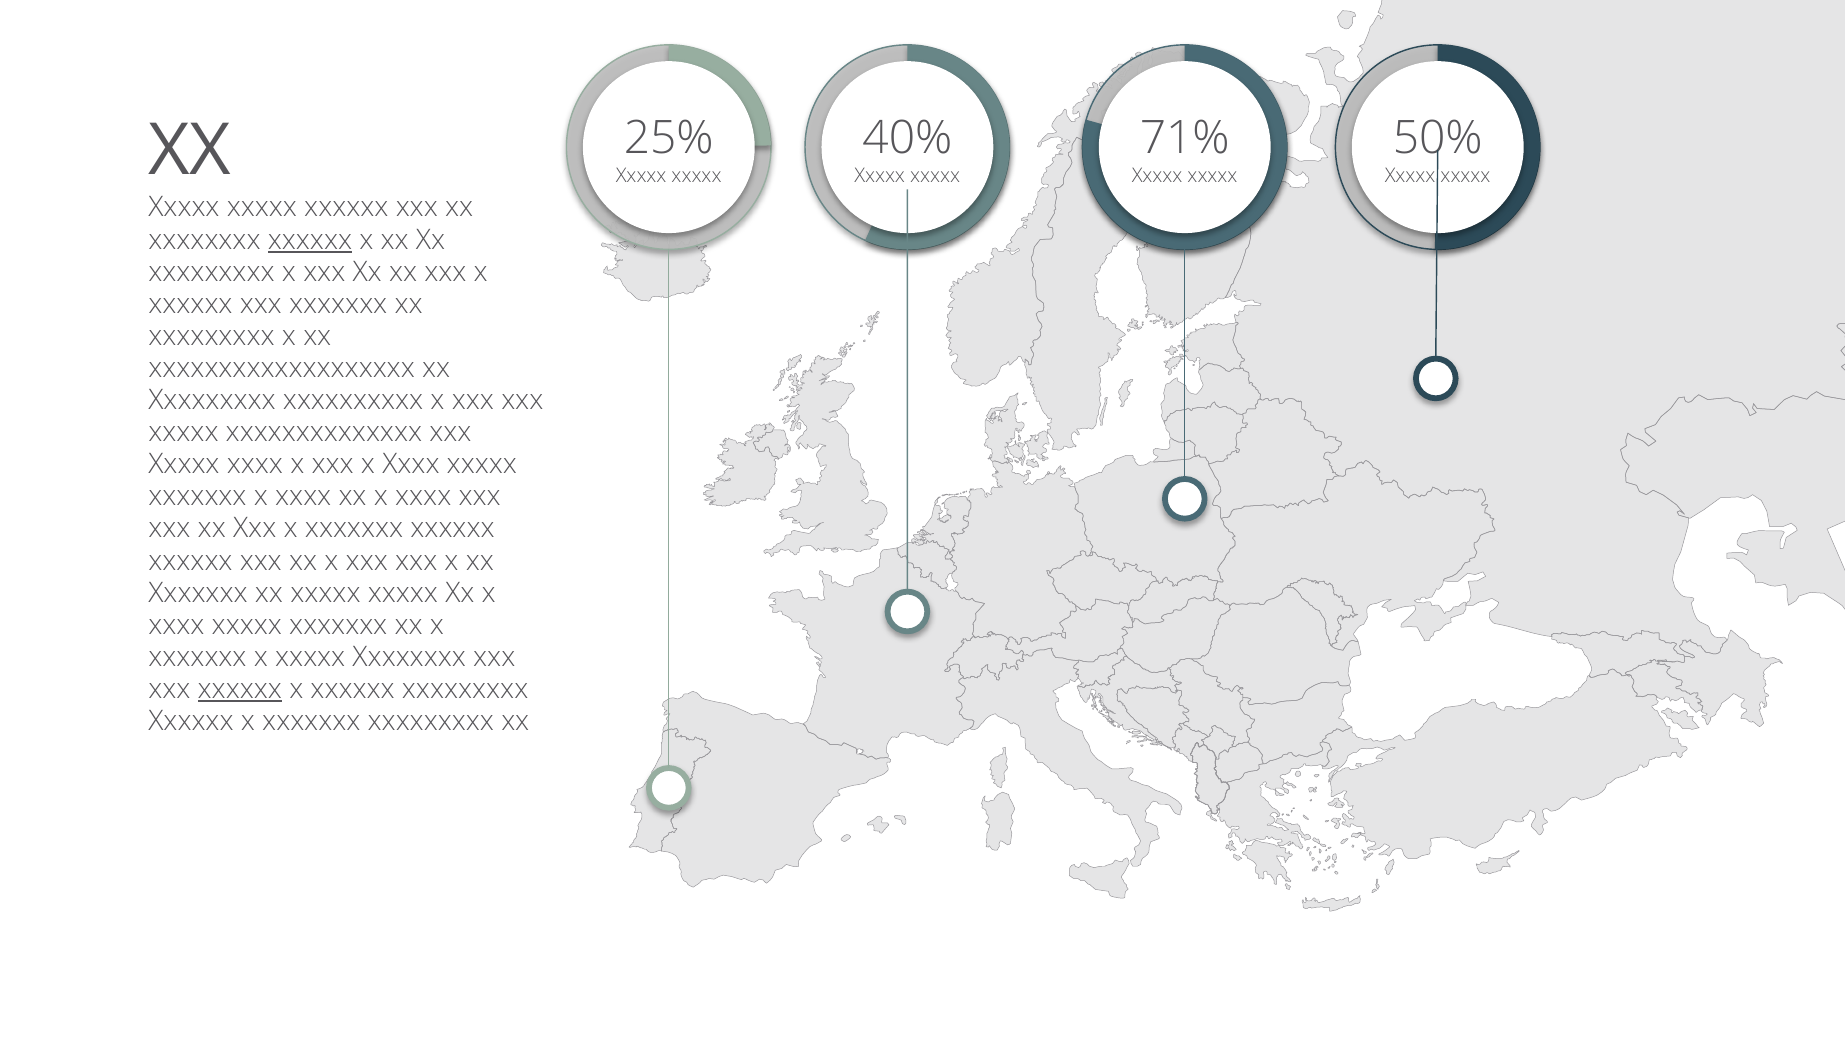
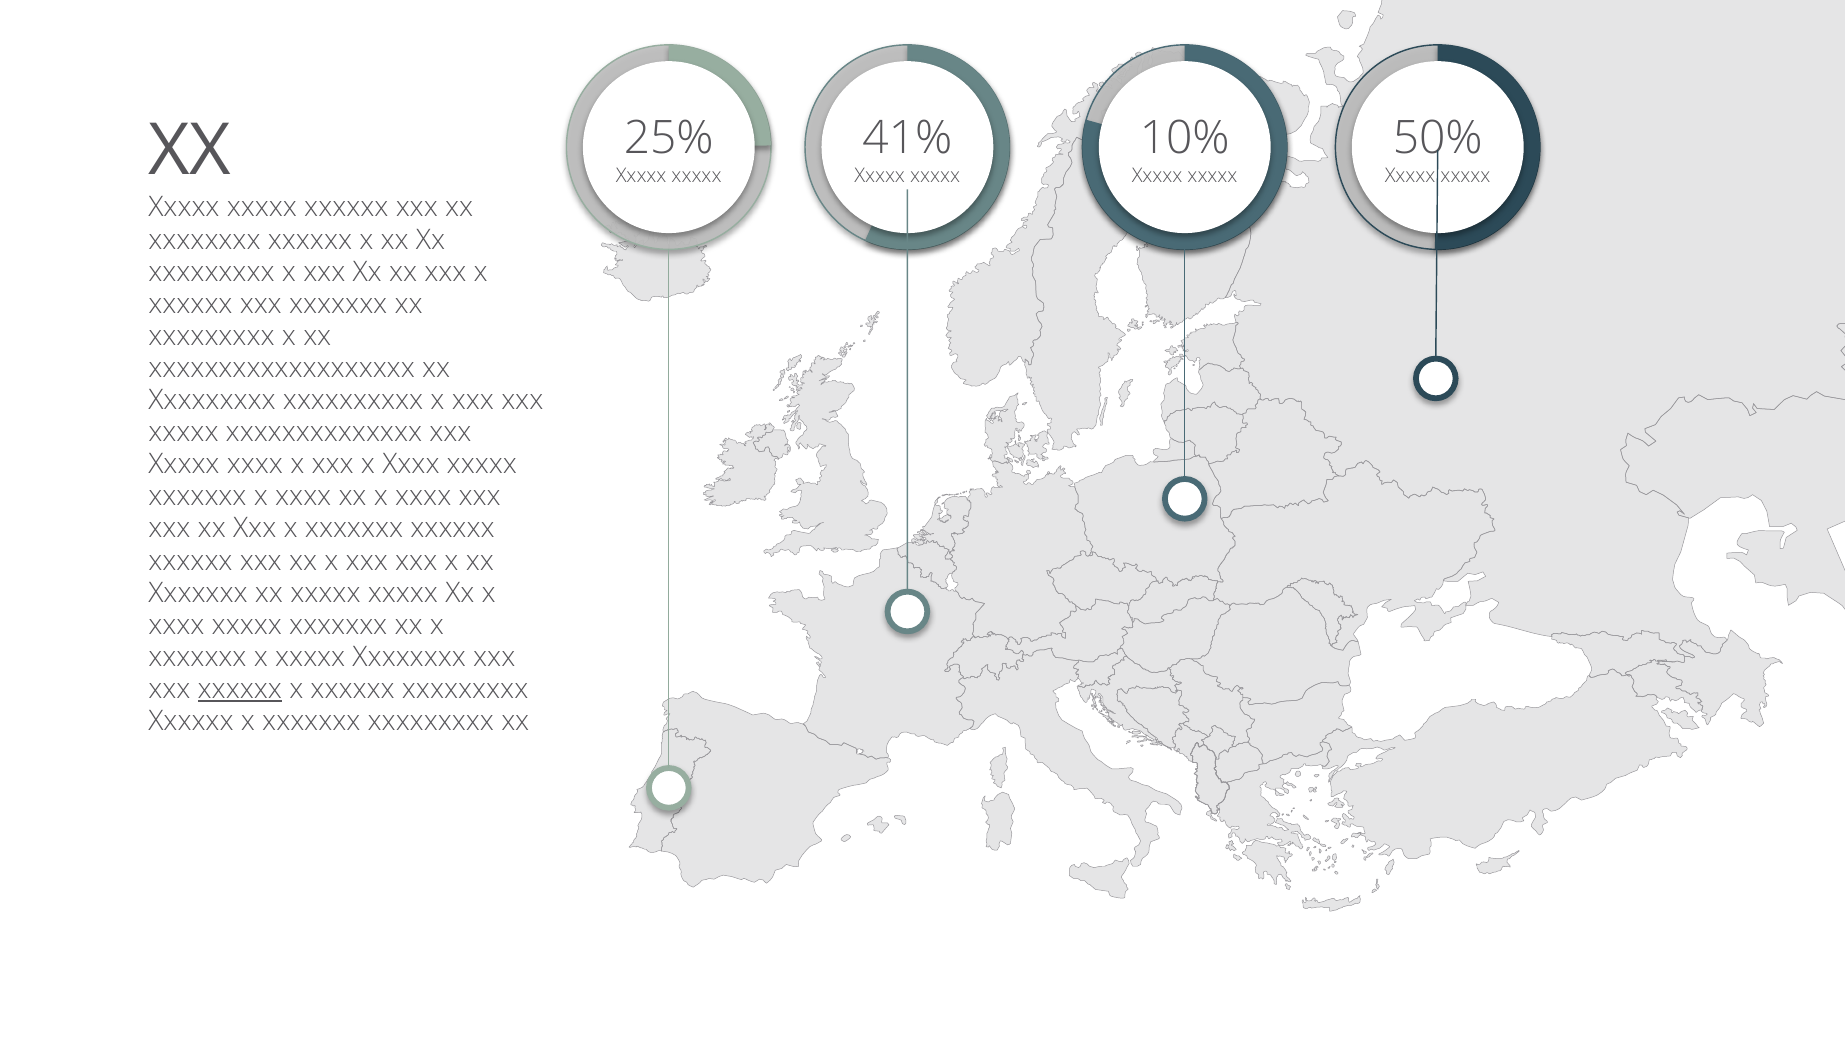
40%: 40% -> 41% (907, 138)
71%: 71% -> 10% (1185, 138)
xxxxxx underline: present -> none (310, 240)
